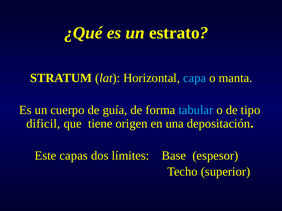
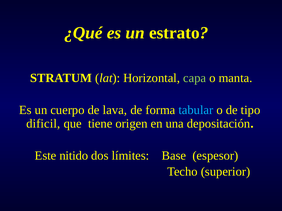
capa colour: light blue -> light green (195, 78)
guía: guía -> lava (115, 110)
capas: capas -> nitido (74, 156)
